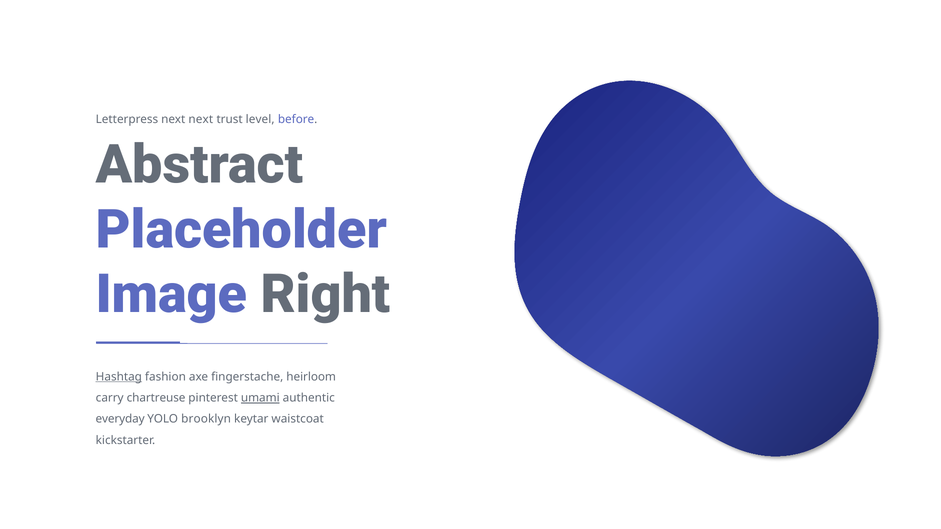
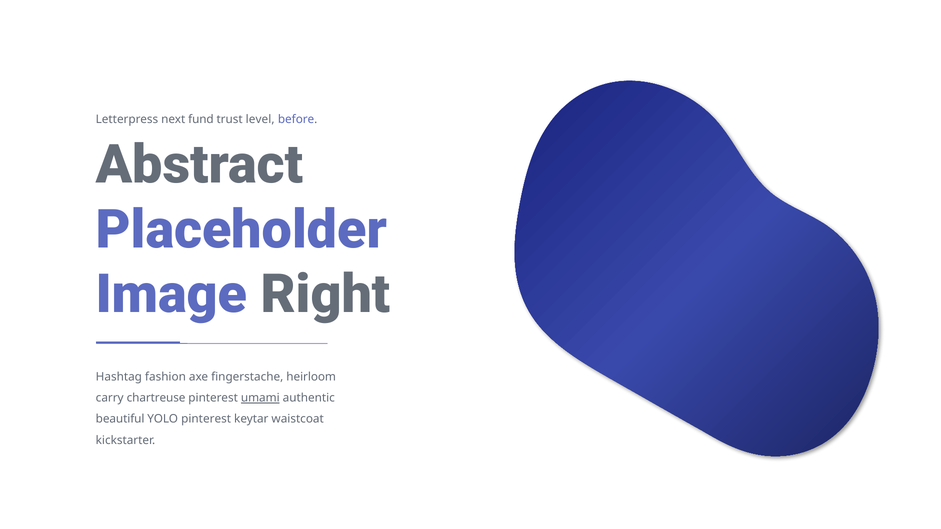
next next: next -> fund (201, 119)
Hashtag underline: present -> none (119, 377)
everyday: everyday -> beautiful (120, 419)
YOLO brooklyn: brooklyn -> pinterest (206, 419)
